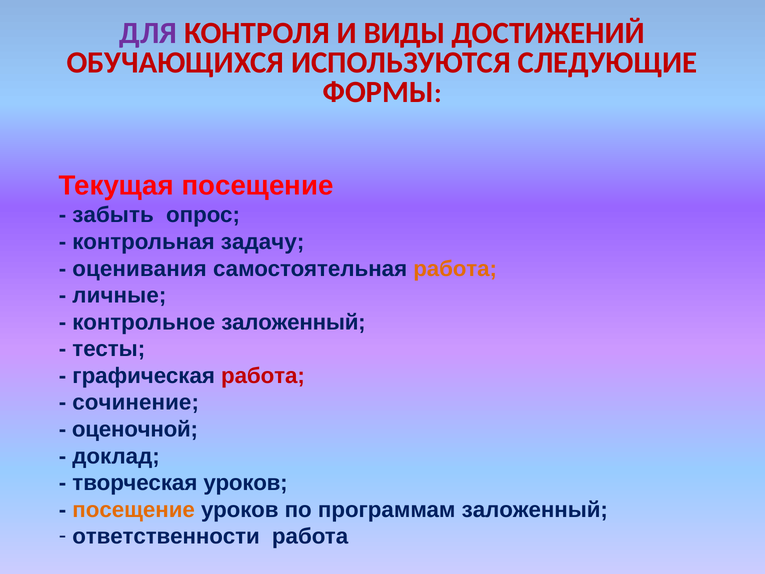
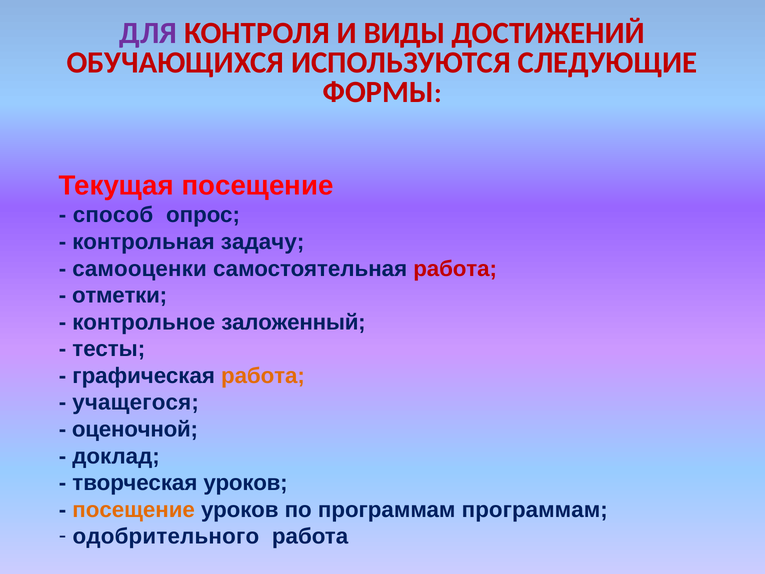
забыть: забыть -> способ (113, 215)
оценивания: оценивания -> самооценки (140, 269)
работа colour: orange -> red (455, 269)
личные: личные -> отметки (120, 295)
работа colour: red -> orange (263, 376)
сочинение: сочинение -> учащегося (136, 402)
программам заложенный: заложенный -> программам (535, 509)
ответственности: ответственности -> одобрительного (166, 536)
